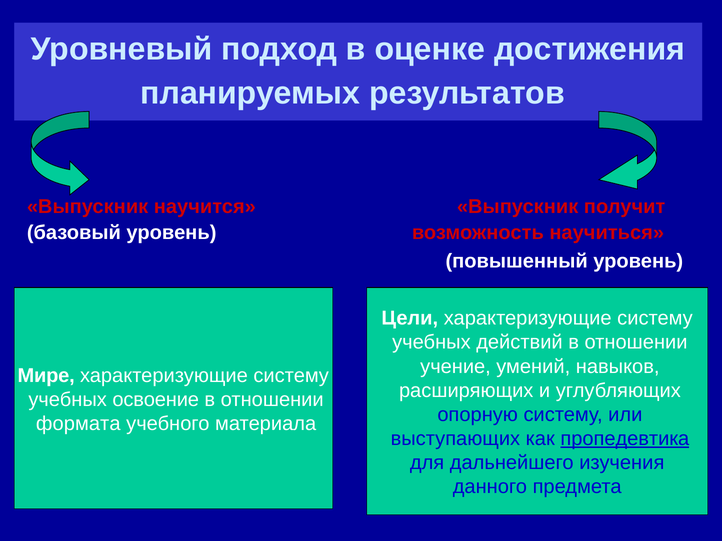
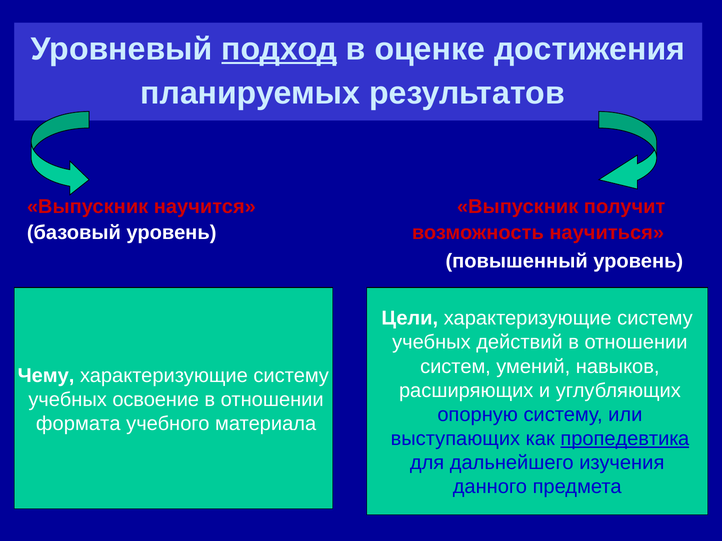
подход underline: none -> present (279, 49)
учение: учение -> систем (456, 367)
Мире: Мире -> Чему (46, 376)
